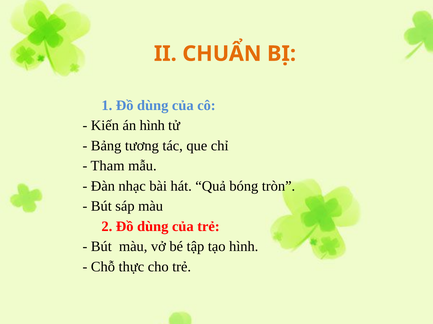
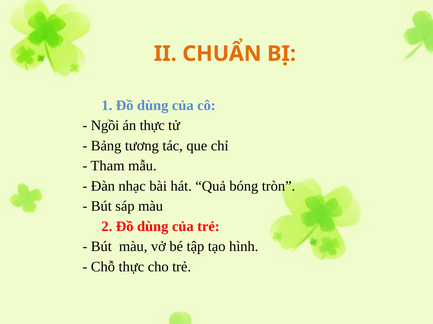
Kiến: Kiến -> Ngồi (105, 126)
án hình: hình -> thực (152, 126)
